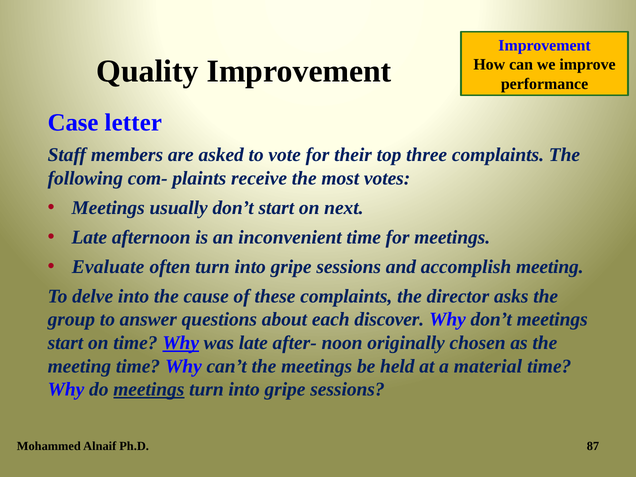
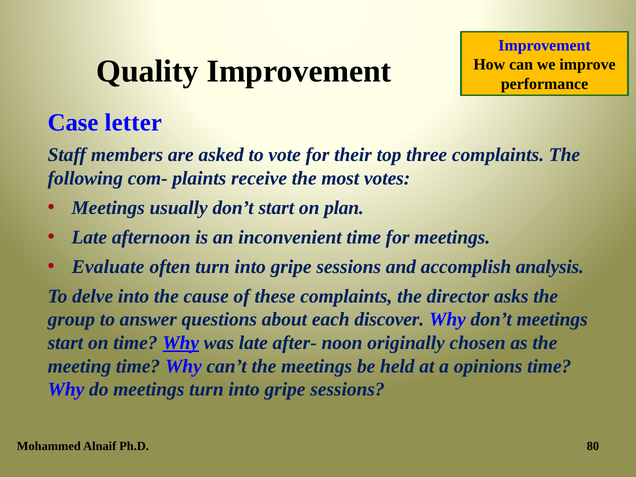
next: next -> plan (344, 208)
accomplish meeting: meeting -> analysis (550, 267)
material: material -> opinions (488, 366)
meetings underline: present -> none (149, 389)
87: 87 -> 80 (593, 446)
